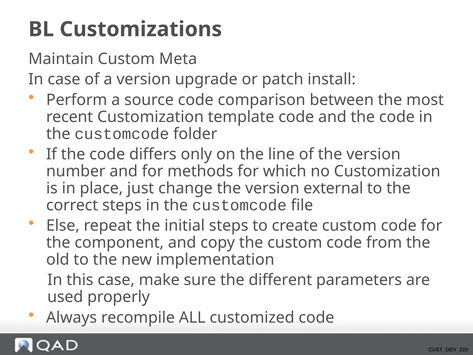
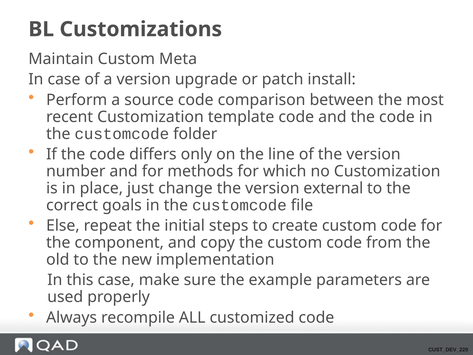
correct steps: steps -> goals (122, 205)
different: different -> example (280, 280)
